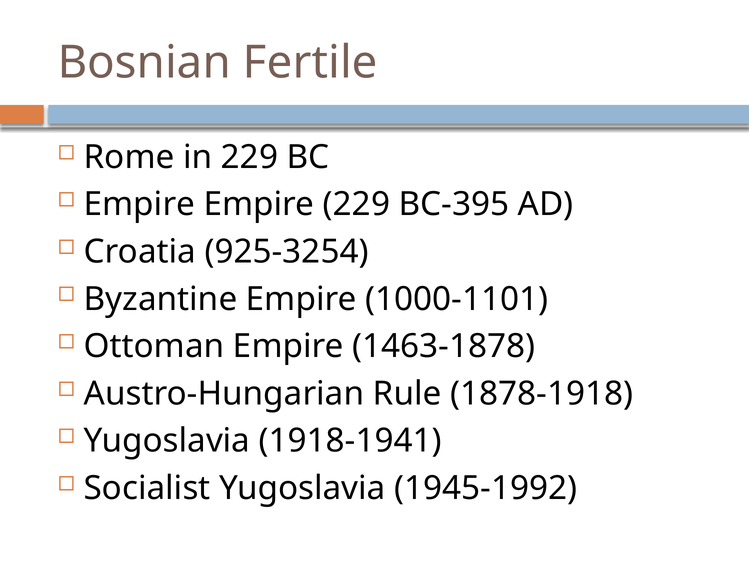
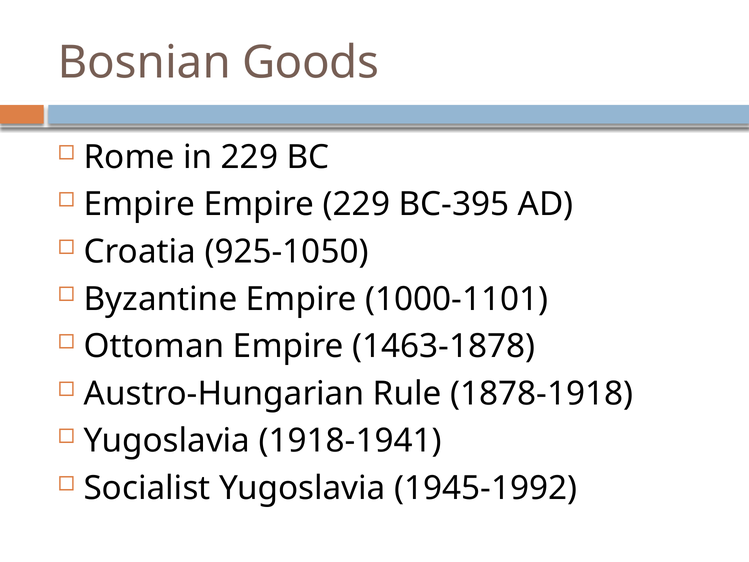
Fertile: Fertile -> Goods (311, 62)
925-3254: 925-3254 -> 925-1050 (287, 252)
